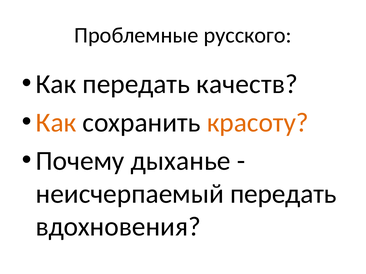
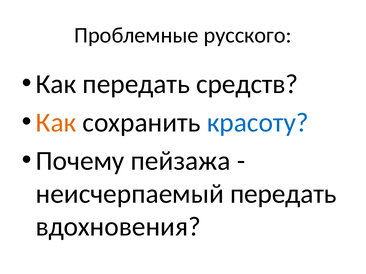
качеств: качеств -> средств (247, 84)
красоту colour: orange -> blue (258, 123)
дыханье: дыханье -> пейзажа (181, 161)
